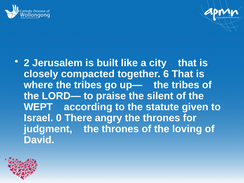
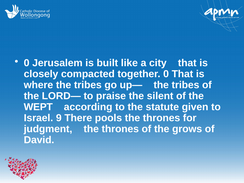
2: 2 -> 0 (27, 63)
together 6: 6 -> 0 (166, 74)
0: 0 -> 9 (59, 118)
angry: angry -> pools (108, 118)
loving: loving -> grows (187, 129)
